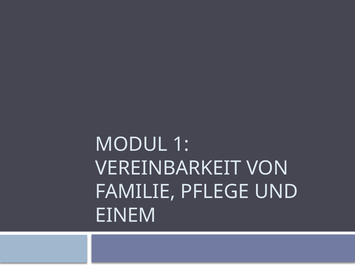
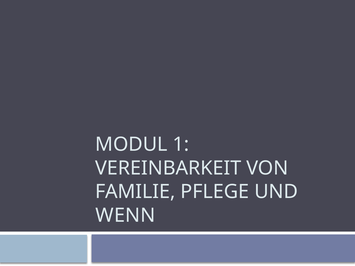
EINEM: EINEM -> WENN (125, 216)
